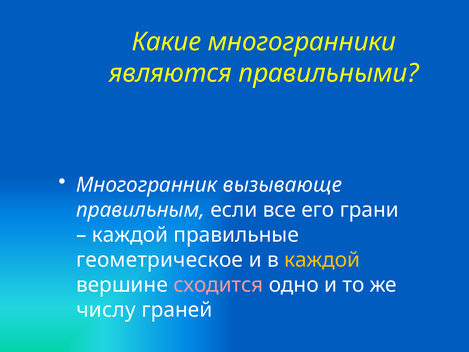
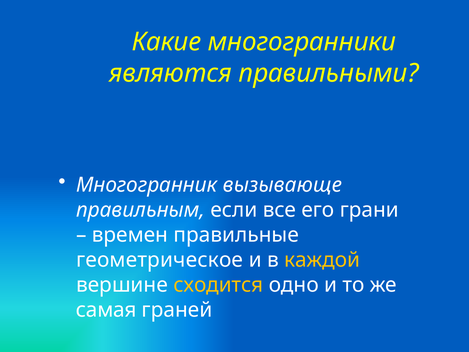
каждой: каждой -> времен (130, 235)
сходится colour: pink -> yellow (218, 285)
числу: числу -> самая (106, 310)
